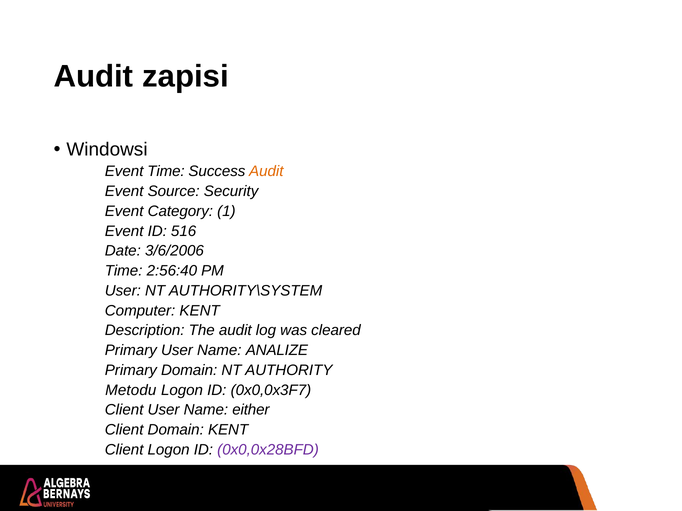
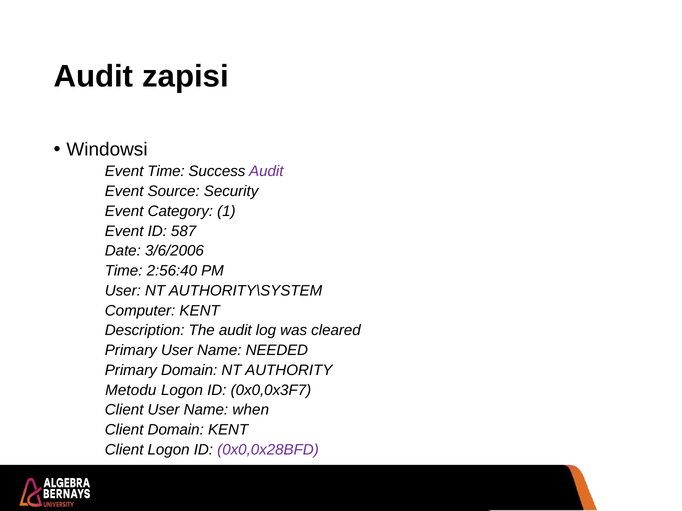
Audit colour: orange -> purple (266, 172)
516: 516 -> 587 (184, 231)
ANALIZE: ANALIZE -> NEEDED (277, 351)
either: either -> when (251, 410)
